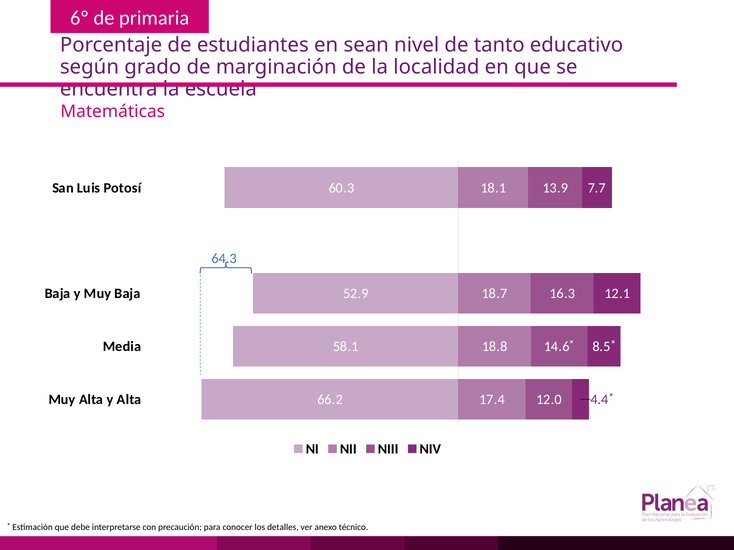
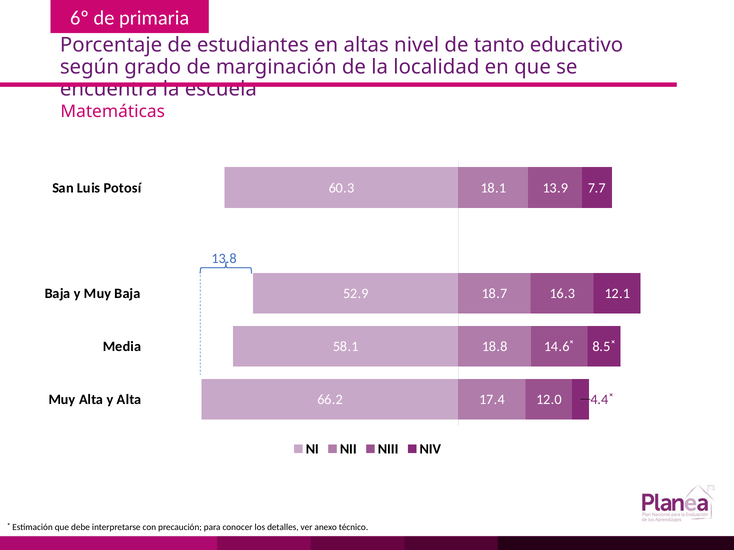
sean: sean -> altas (366, 45)
64.3: 64.3 -> 13.8 (224, 259)
